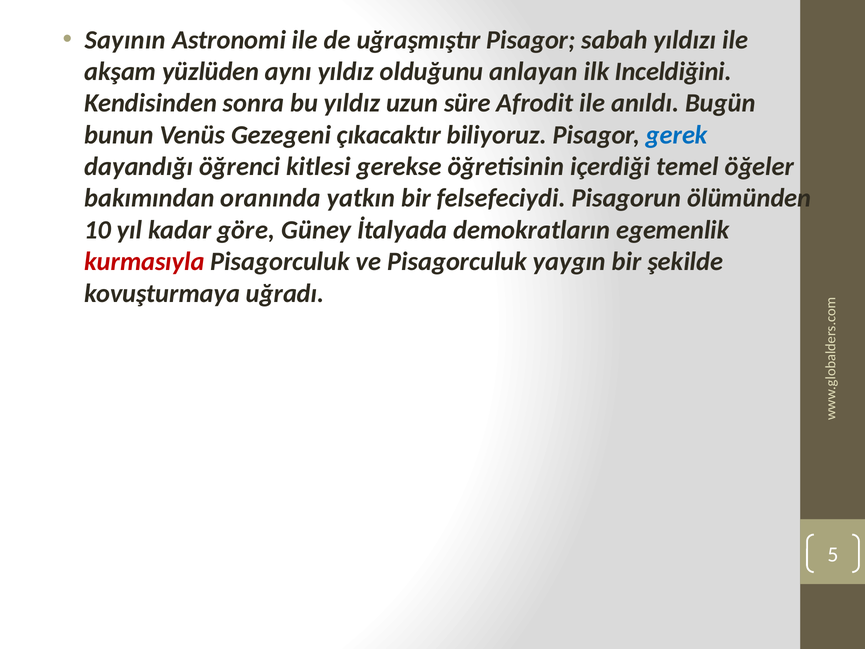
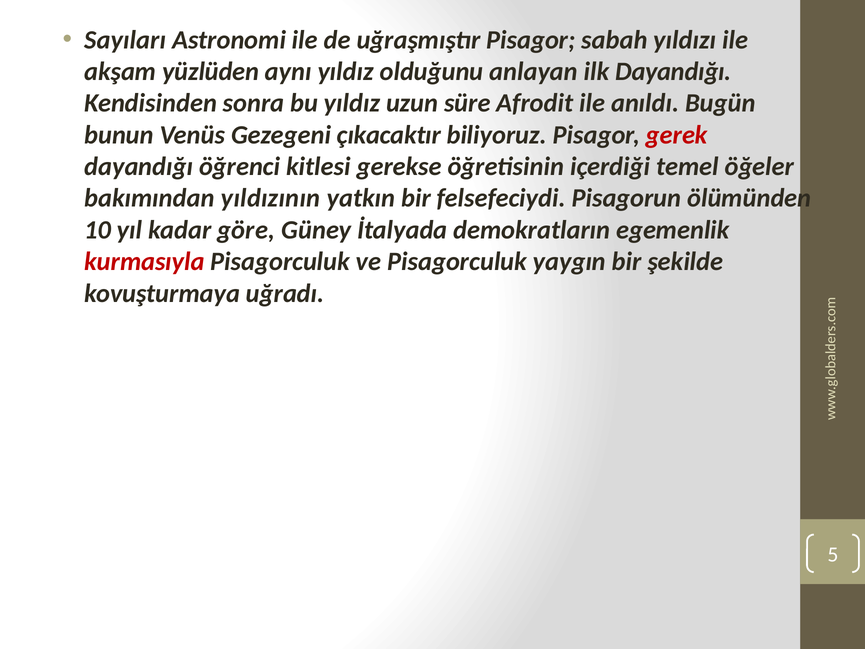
Sayının: Sayının -> Sayıları (125, 40)
ilk Inceldiğini: Inceldiğini -> Dayandığı (673, 72)
gerek colour: blue -> red (677, 135)
oranında: oranında -> yıldızının (271, 198)
